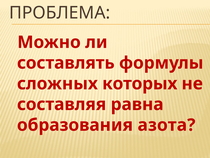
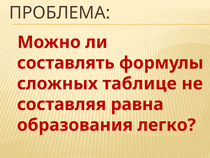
которых: которых -> таблице (140, 83)
азота: азота -> легко (167, 125)
